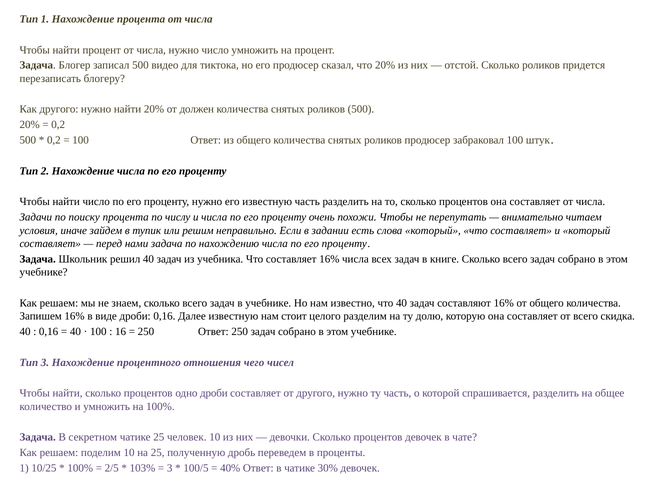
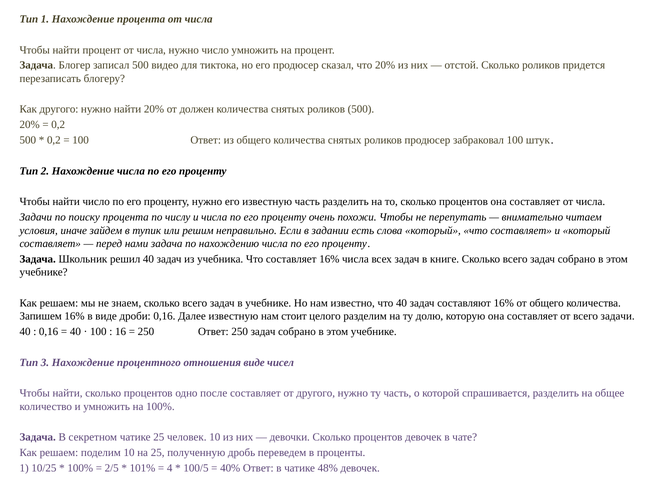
всего скидка: скидка -> задачи (618, 316)
отношения чего: чего -> виде (254, 362)
одно дроби: дроби -> после (214, 393)
103%: 103% -> 101% (142, 468)
3: 3 -> 4 (170, 468)
30%: 30% -> 48% (328, 468)
